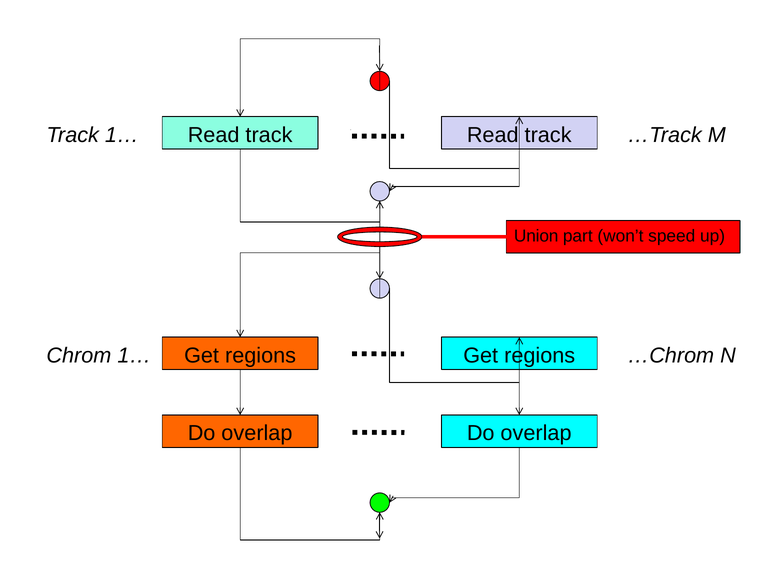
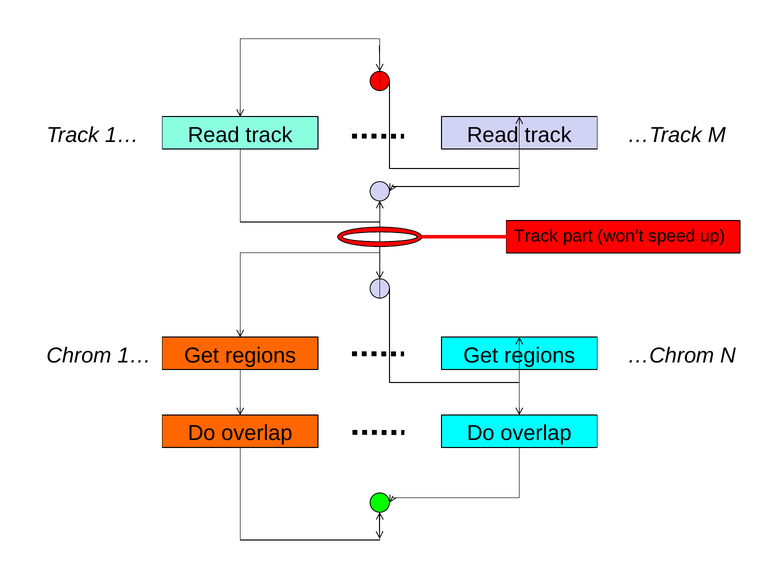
Union: Union -> Track (536, 236)
